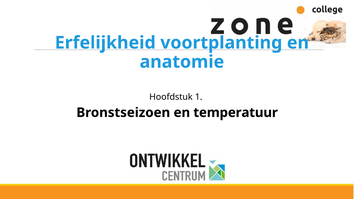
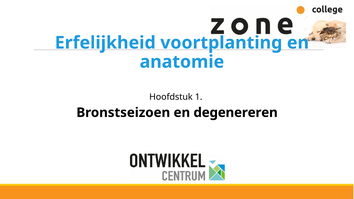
temperatuur: temperatuur -> degenereren (236, 113)
